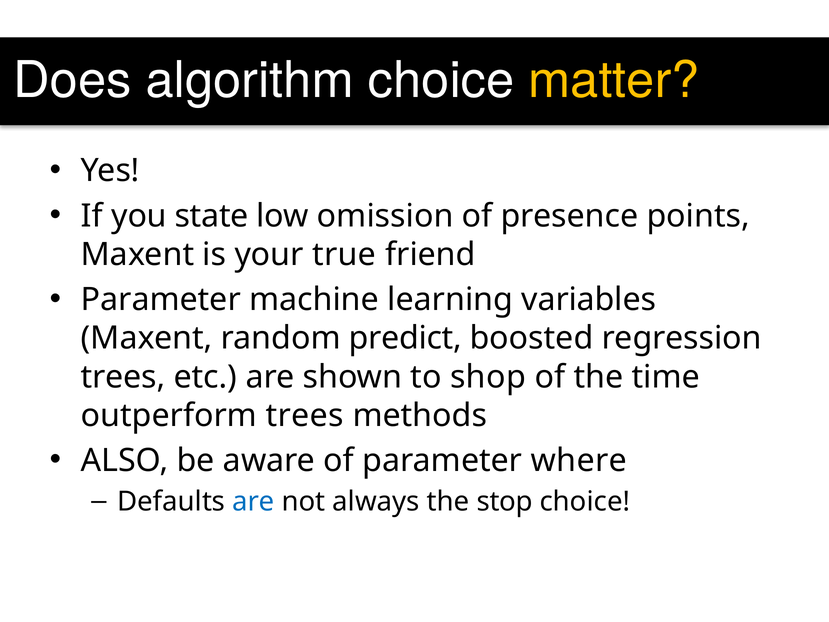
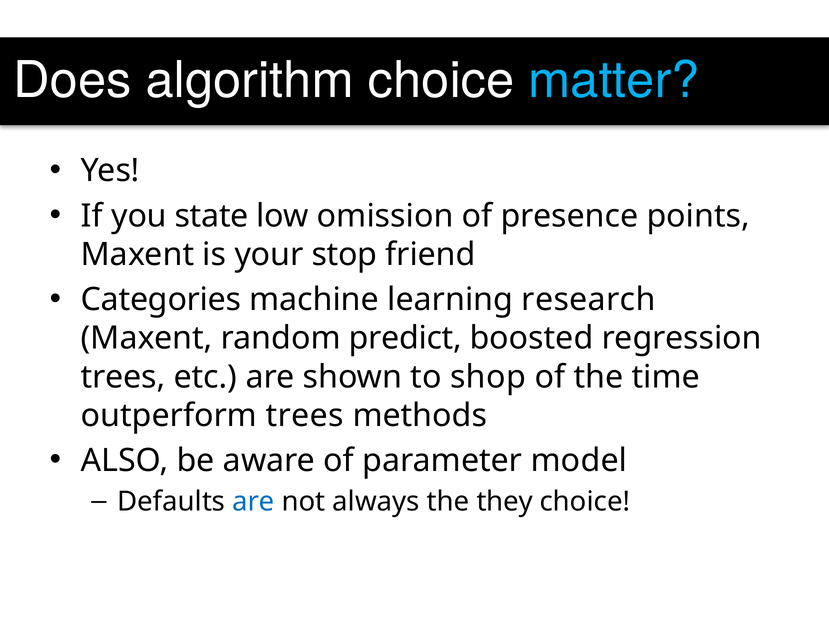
matter colour: yellow -> light blue (614, 80)
true: true -> stop (344, 254)
Parameter: Parameter -> Categories (161, 300)
variables: variables -> research (588, 300)
where: where -> model (579, 460)
stop: stop -> they (505, 502)
